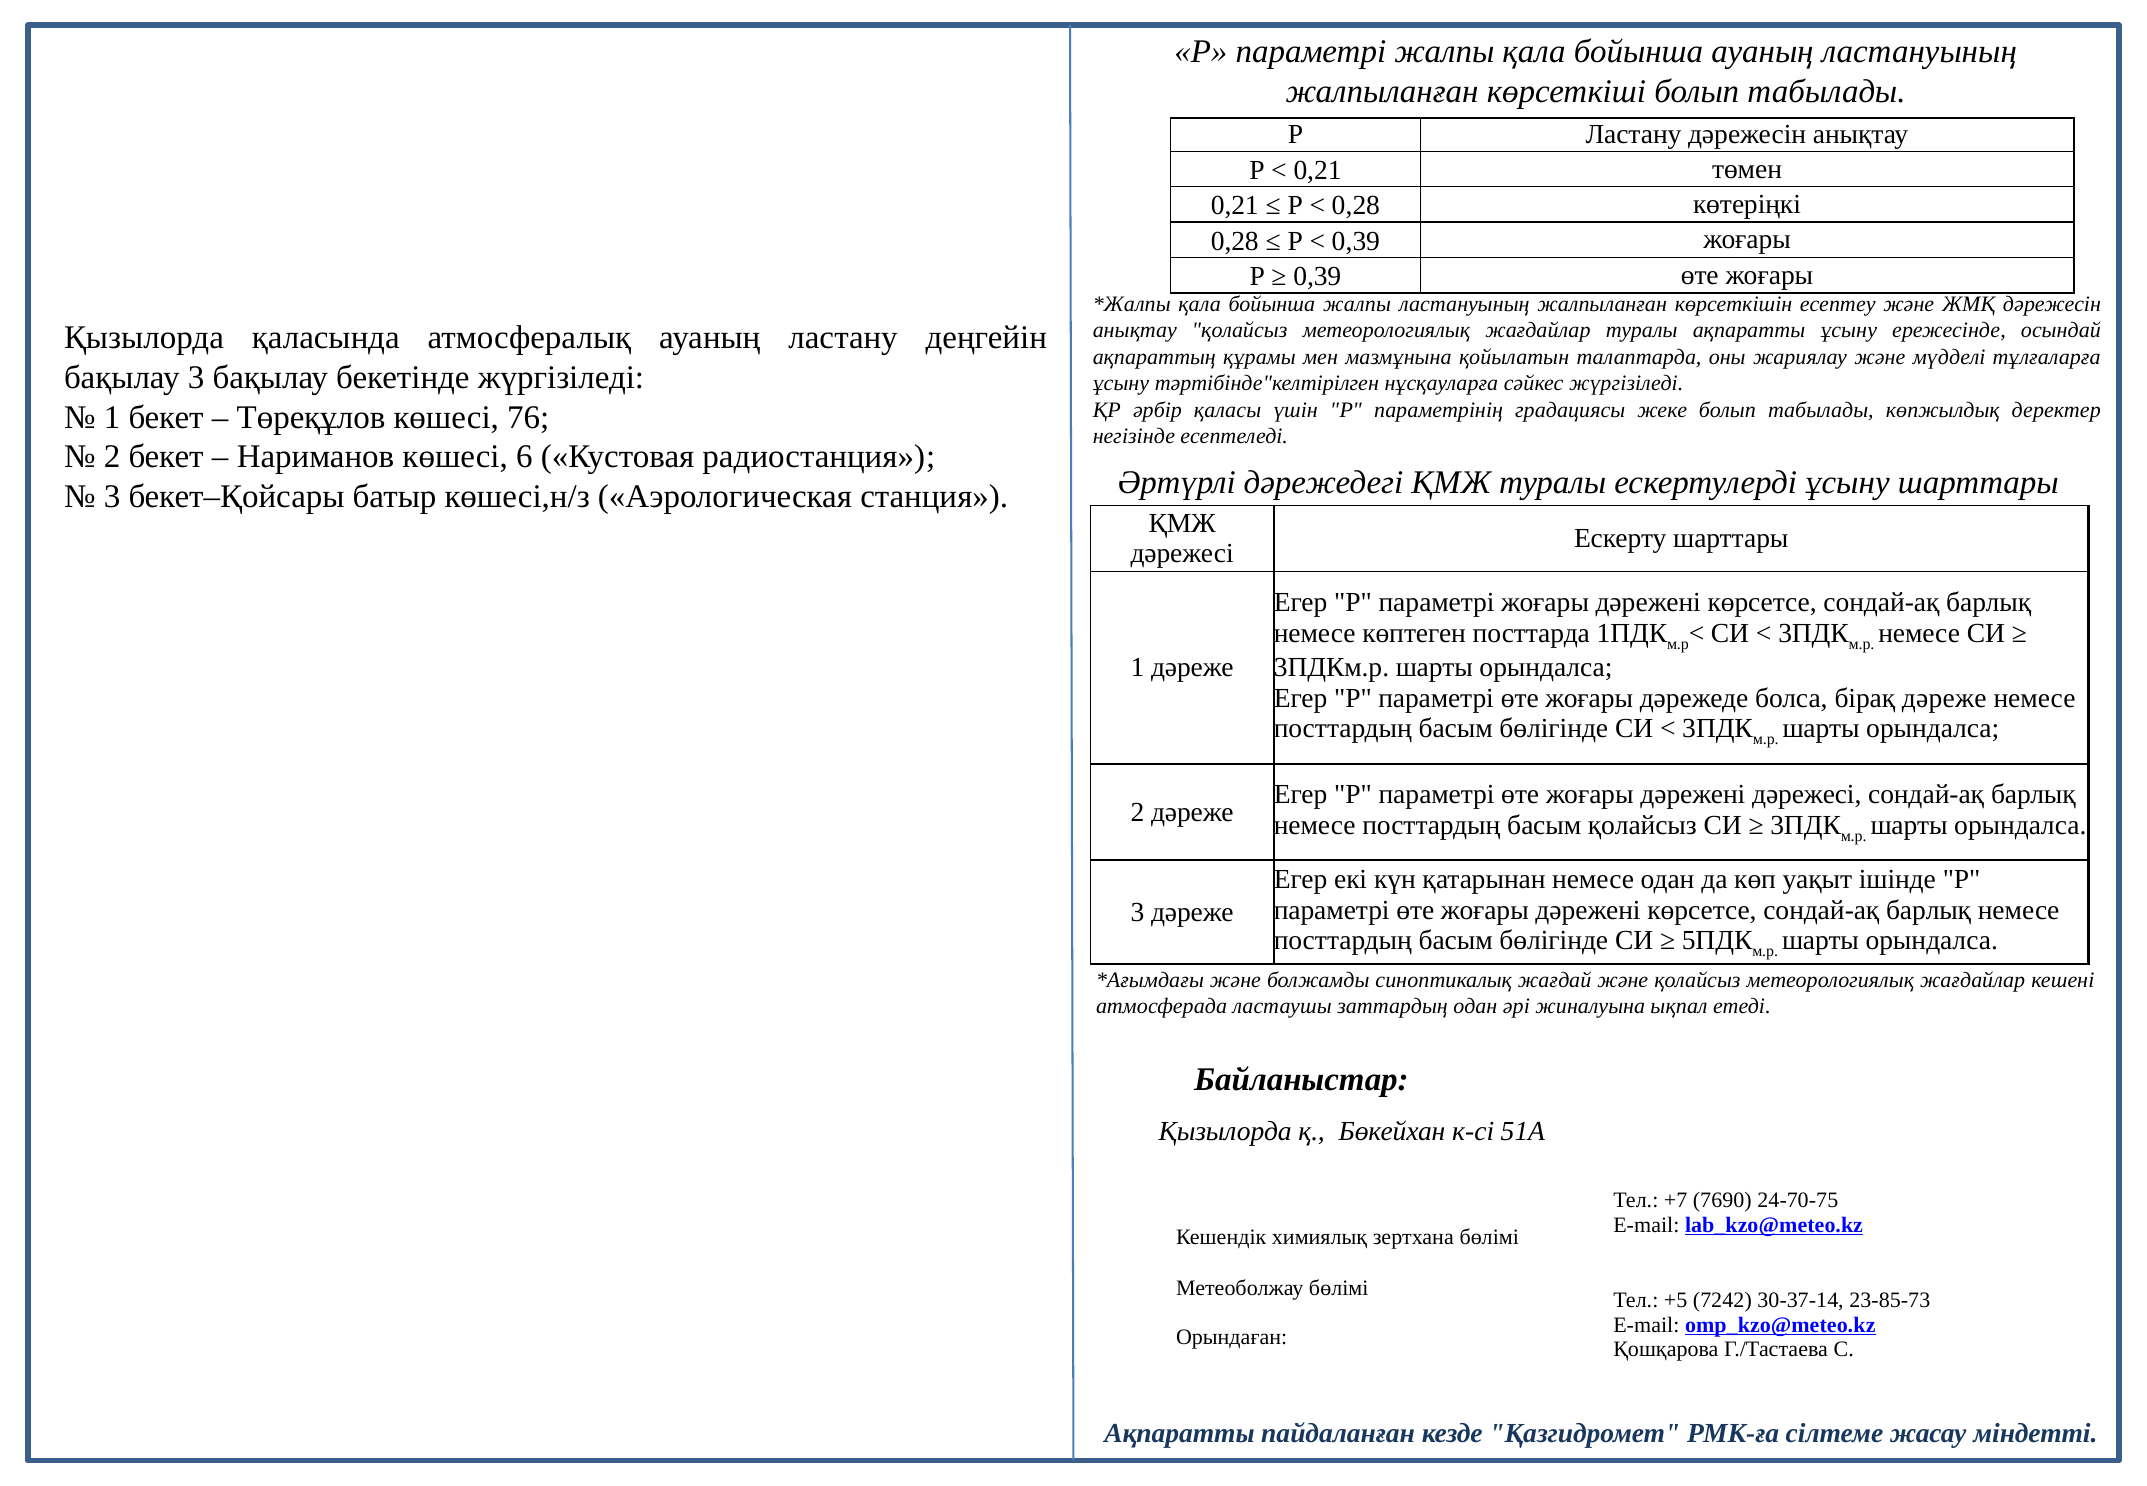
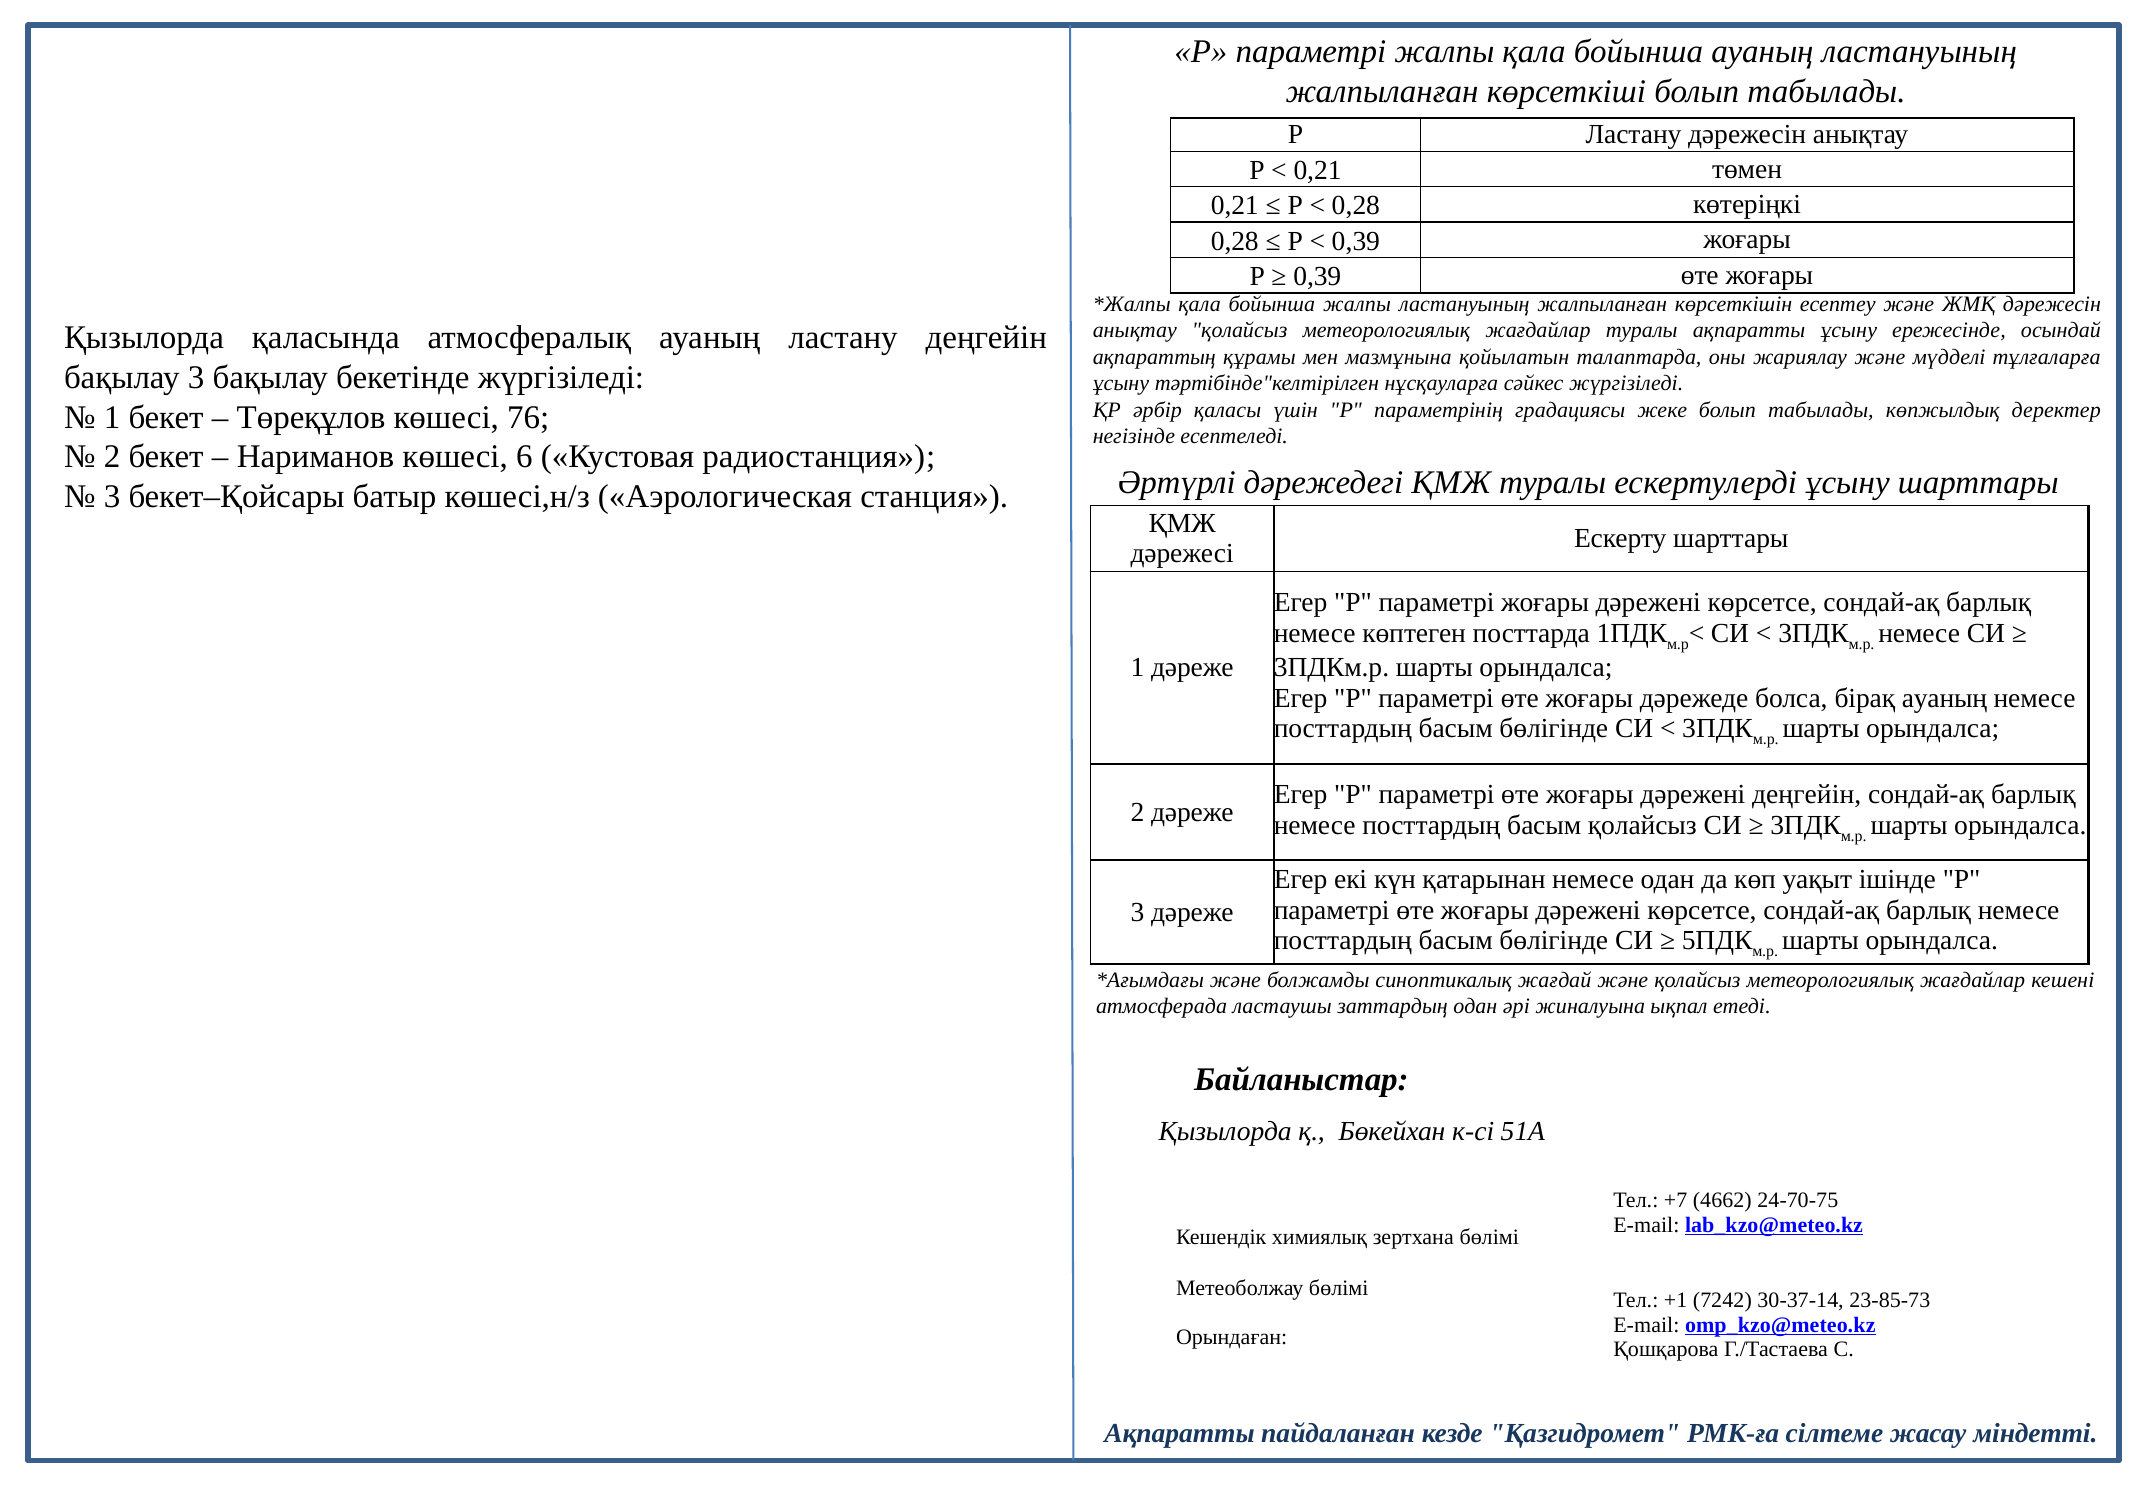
бірақ дәреже: дәреже -> ауаның (1944, 698)
дәрежені дәрежесі: дәрежесі -> деңгейін (1807, 795)
7690: 7690 -> 4662 (1722, 1201)
+5: +5 -> +1 (1676, 1301)
